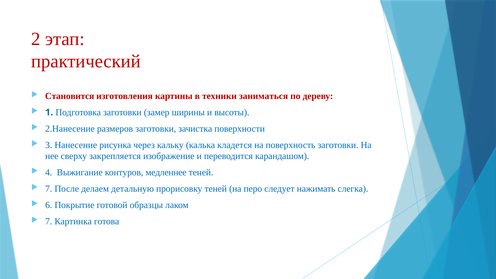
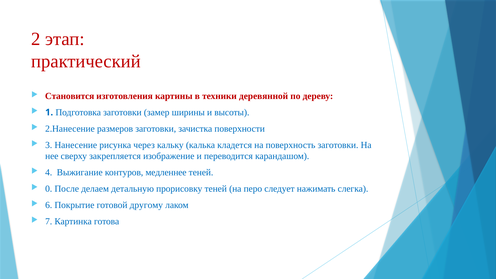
заниматься: заниматься -> деревянной (264, 96)
7: 7 -> 0 (49, 189)
образцы: образцы -> другому (146, 205)
